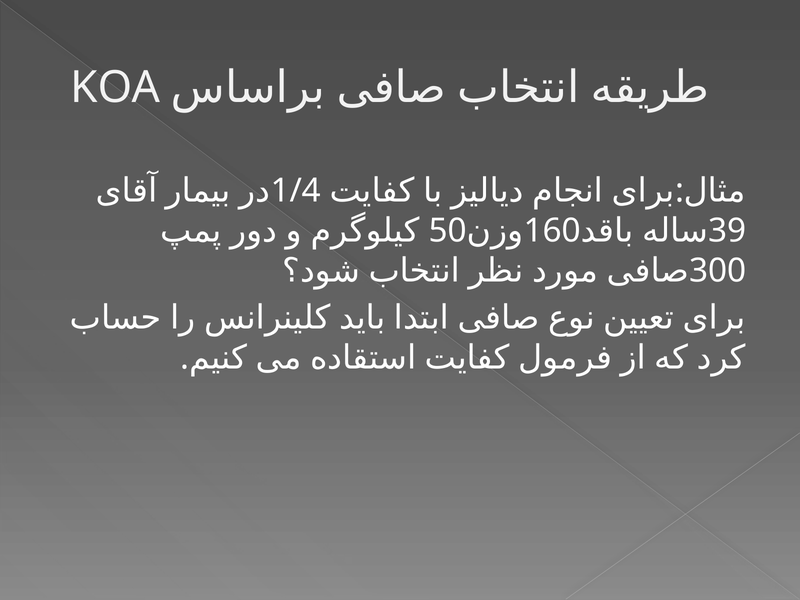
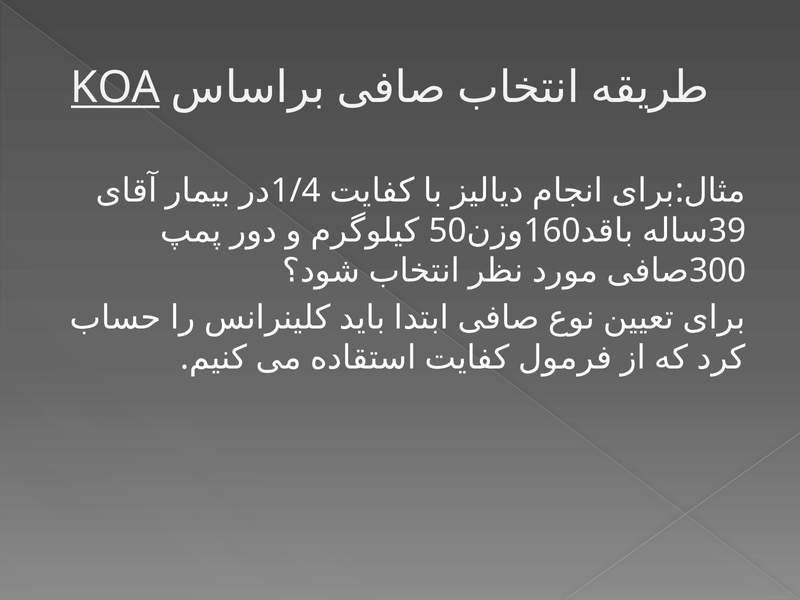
KOA underline: none -> present (115, 88)
